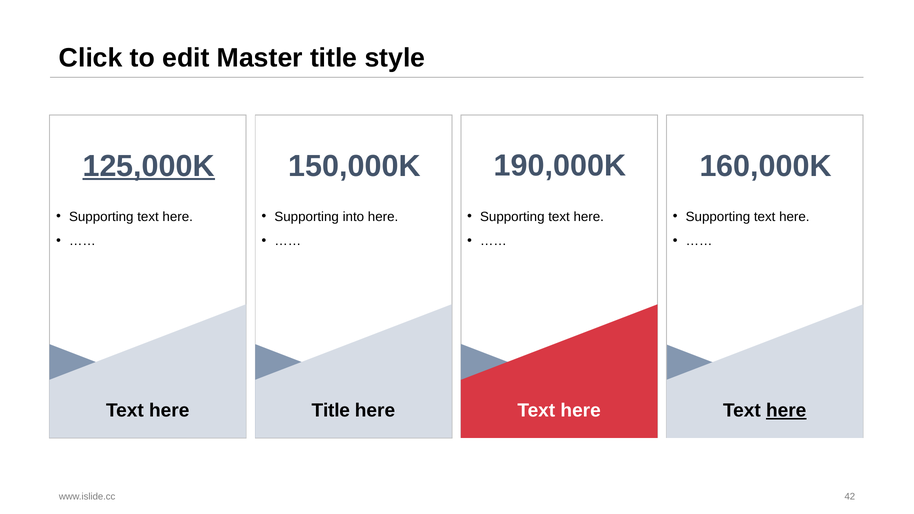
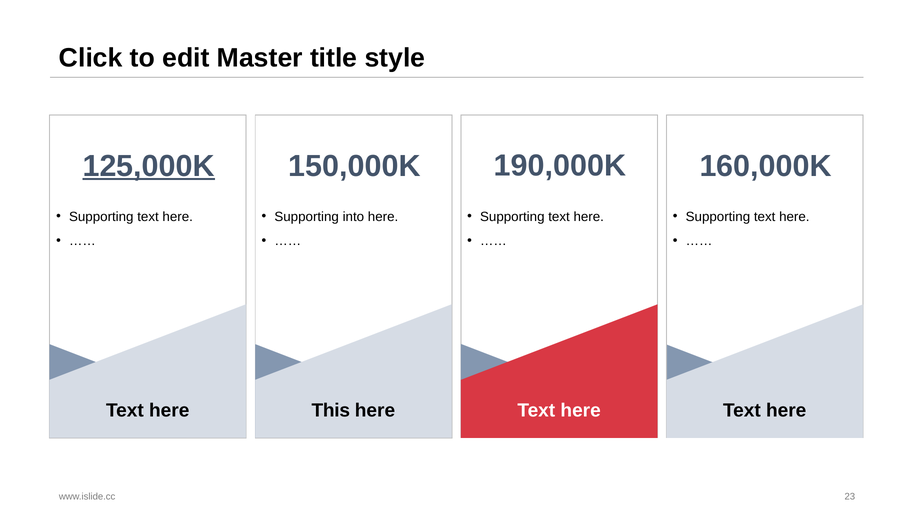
Title: Title -> This (331, 411)
here underline: present -> none (786, 411)
42: 42 -> 23 (850, 497)
